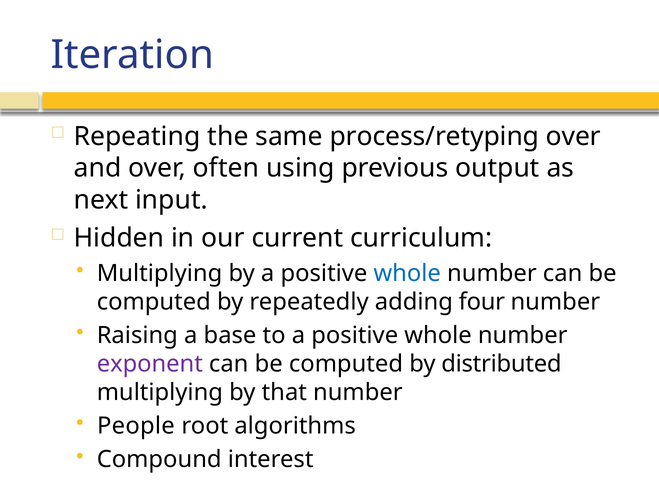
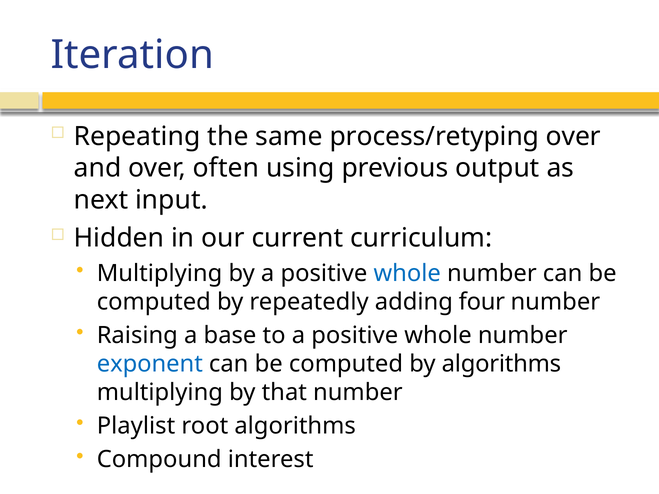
exponent colour: purple -> blue (150, 364)
by distributed: distributed -> algorithms (501, 364)
People: People -> Playlist (136, 426)
